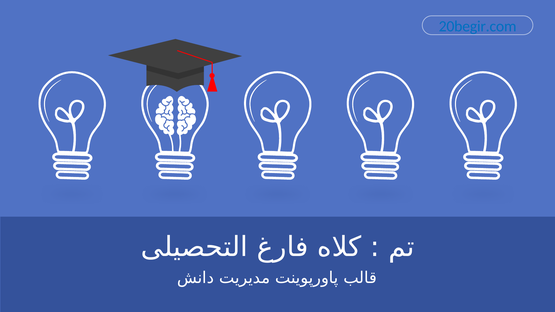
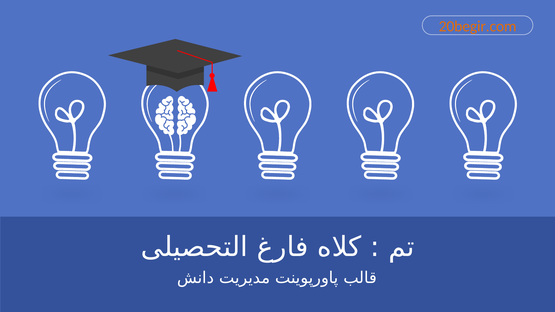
20begir.com colour: blue -> orange (478, 26)
